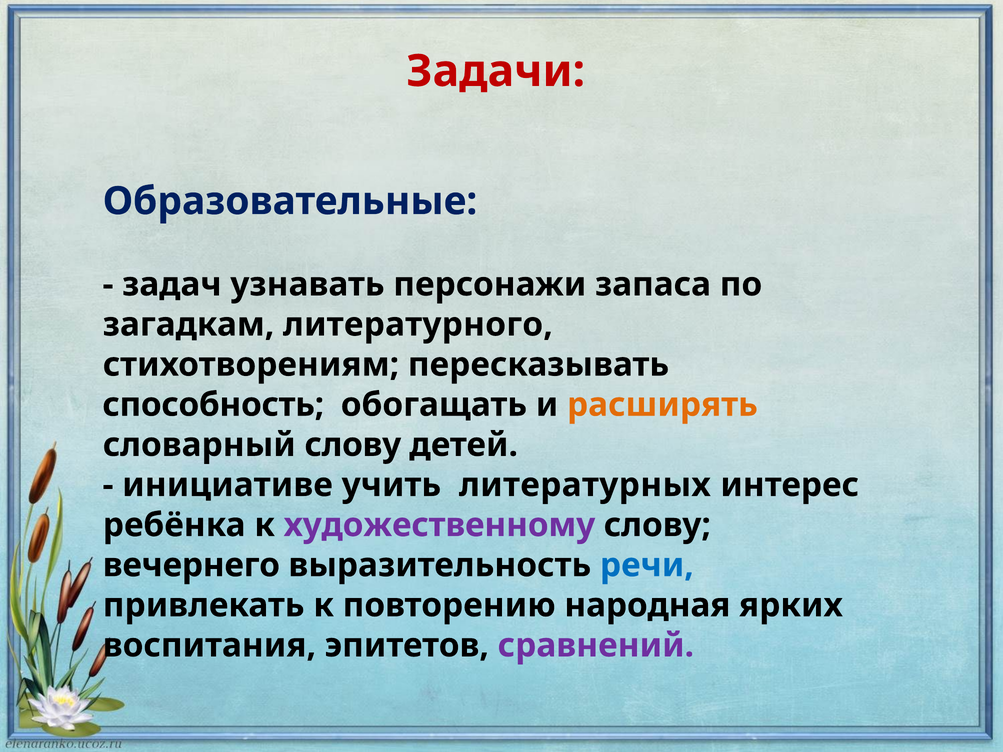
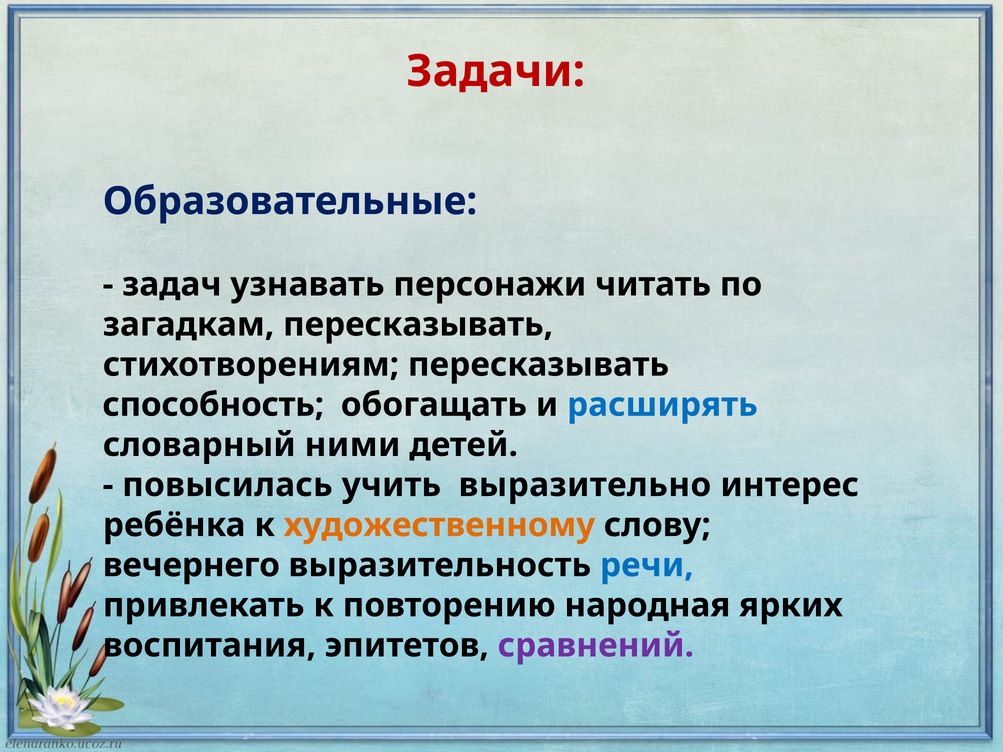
запаса: запаса -> читать (653, 285)
загадкам литературного: литературного -> пересказывать (418, 325)
расширять colour: orange -> blue (662, 405)
словарный слову: слову -> ними (353, 445)
инициативе: инициативе -> повысилась (227, 485)
литературных: литературных -> выразительно (585, 485)
художественному colour: purple -> orange (439, 525)
